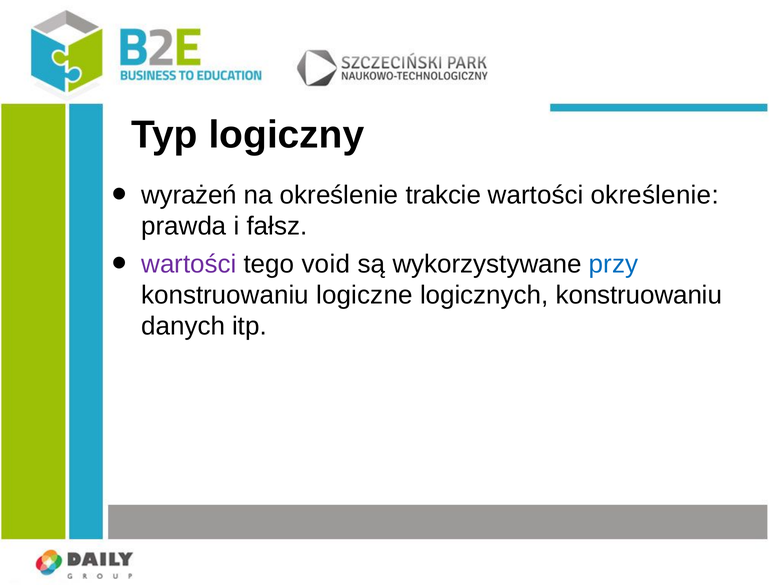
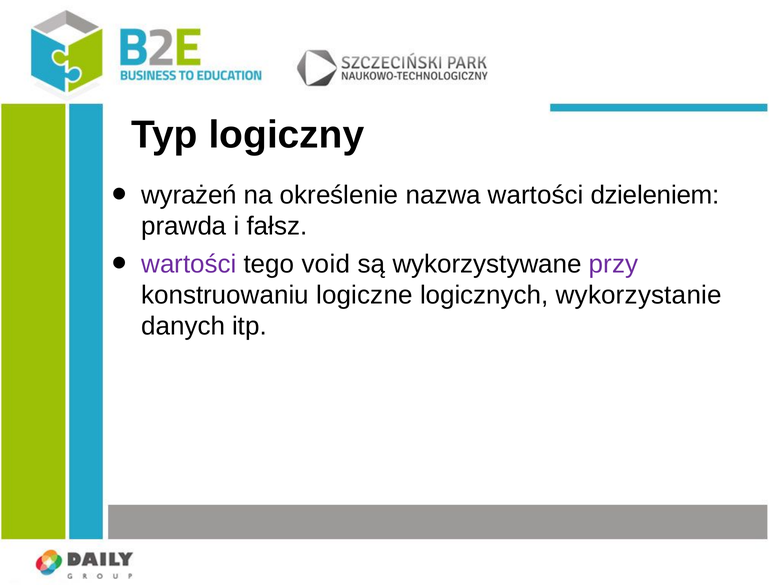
trakcie: trakcie -> nazwa (443, 195)
wartości określenie: określenie -> dzieleniem (655, 195)
przy colour: blue -> purple (614, 264)
logicznych konstruowaniu: konstruowaniu -> wykorzystanie (639, 295)
